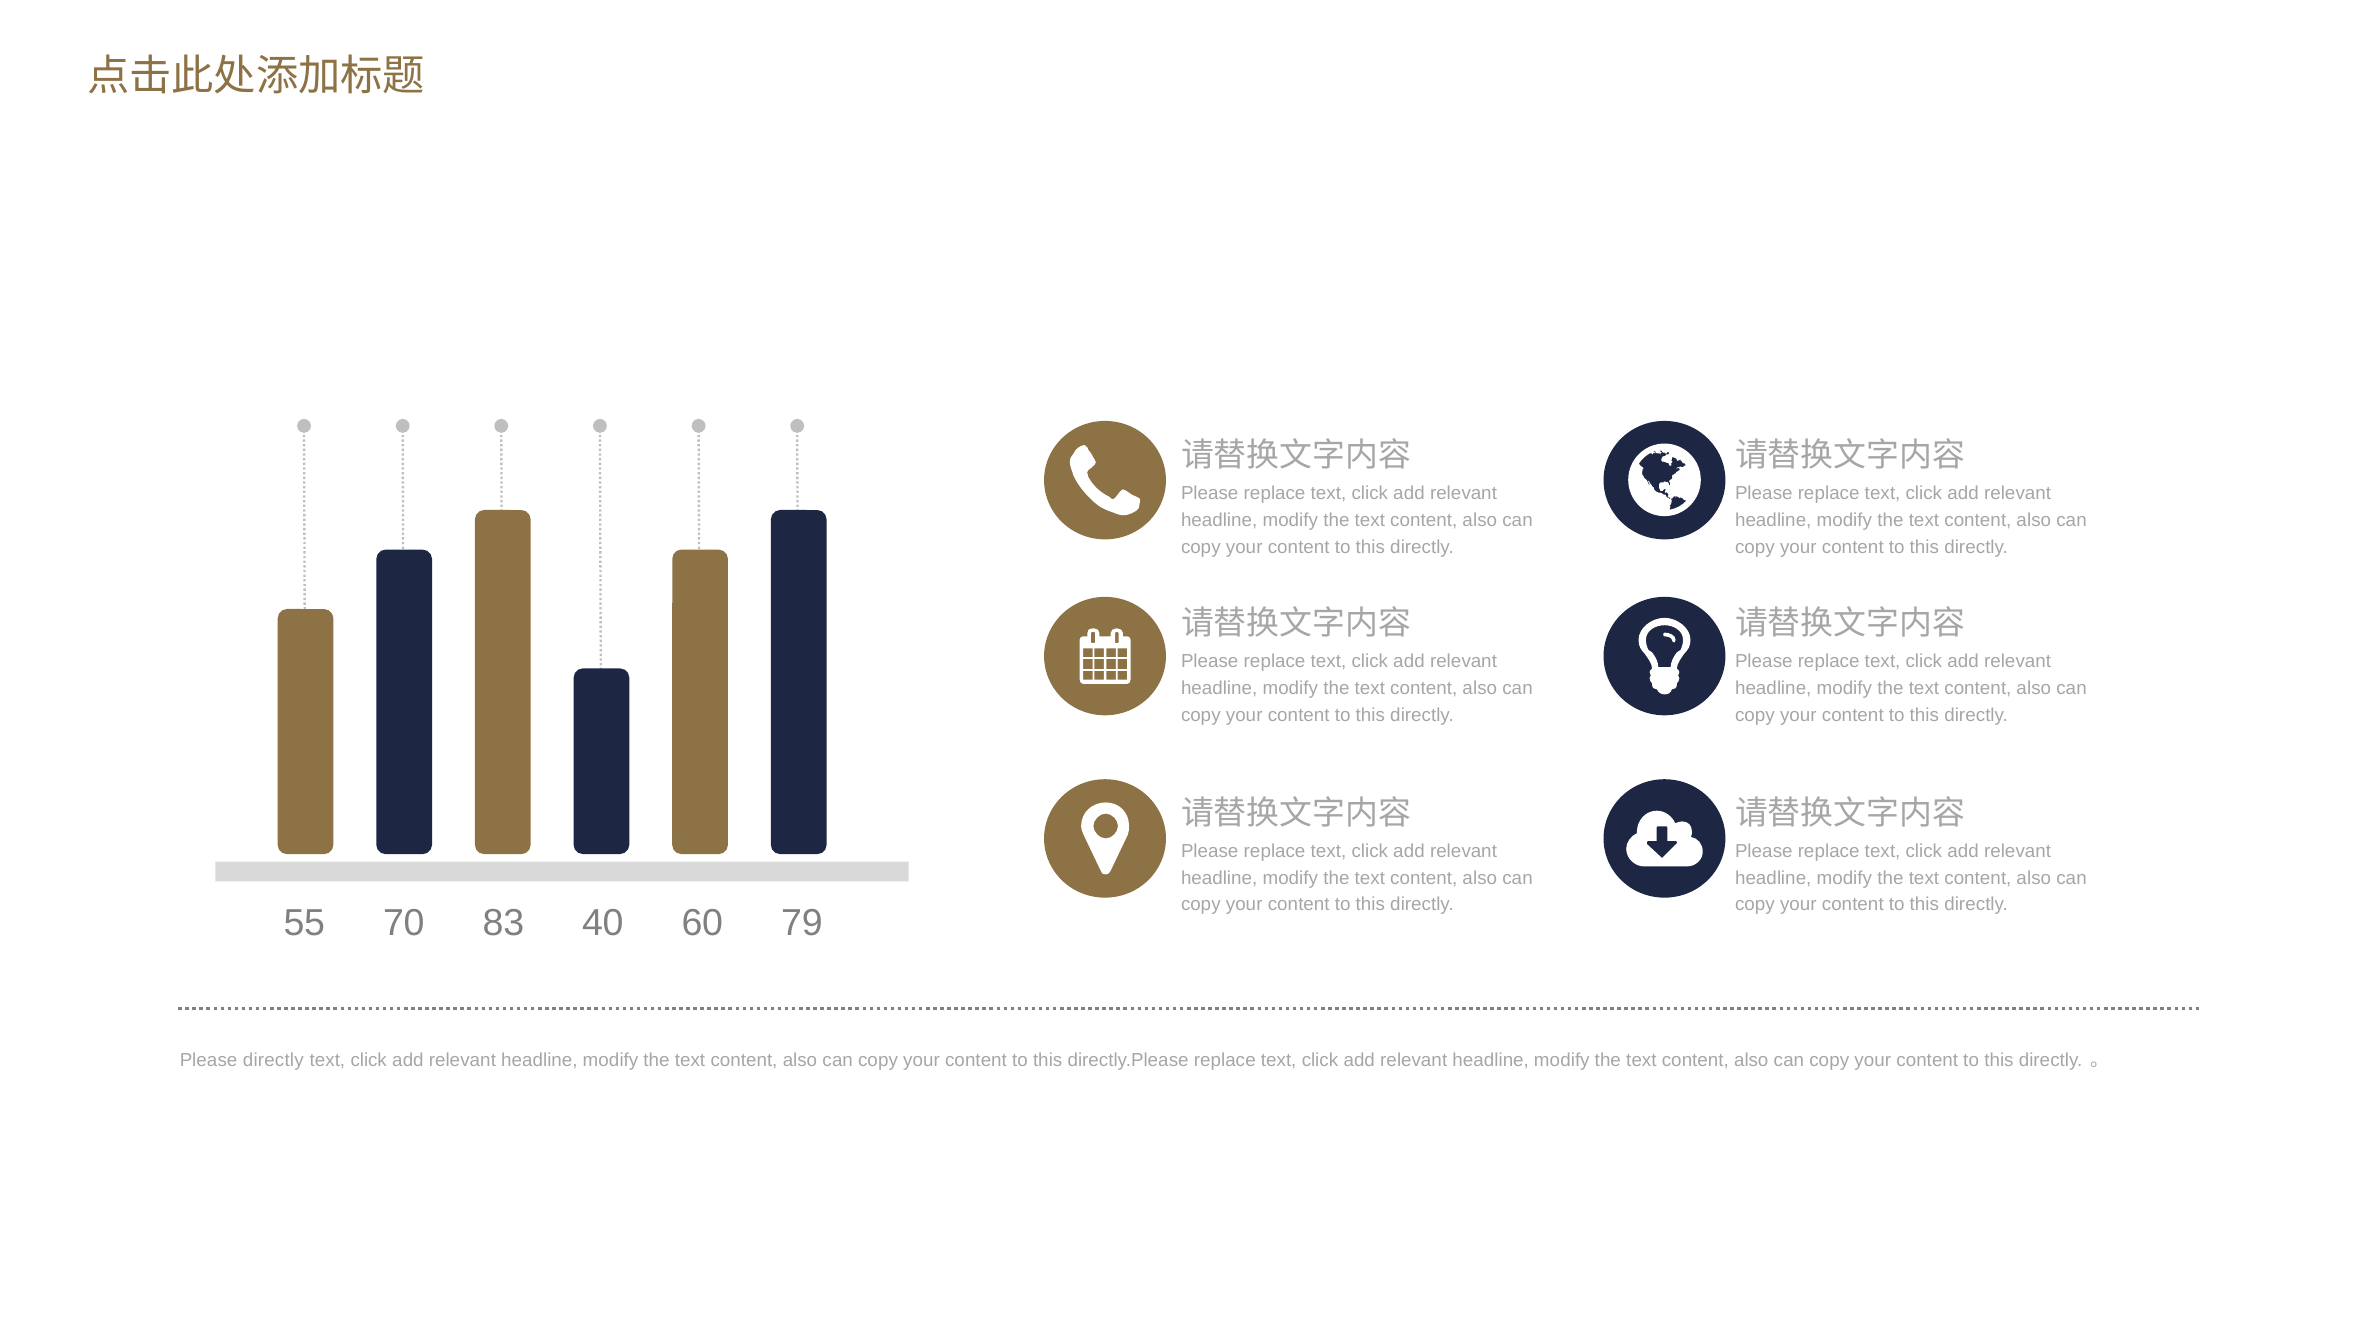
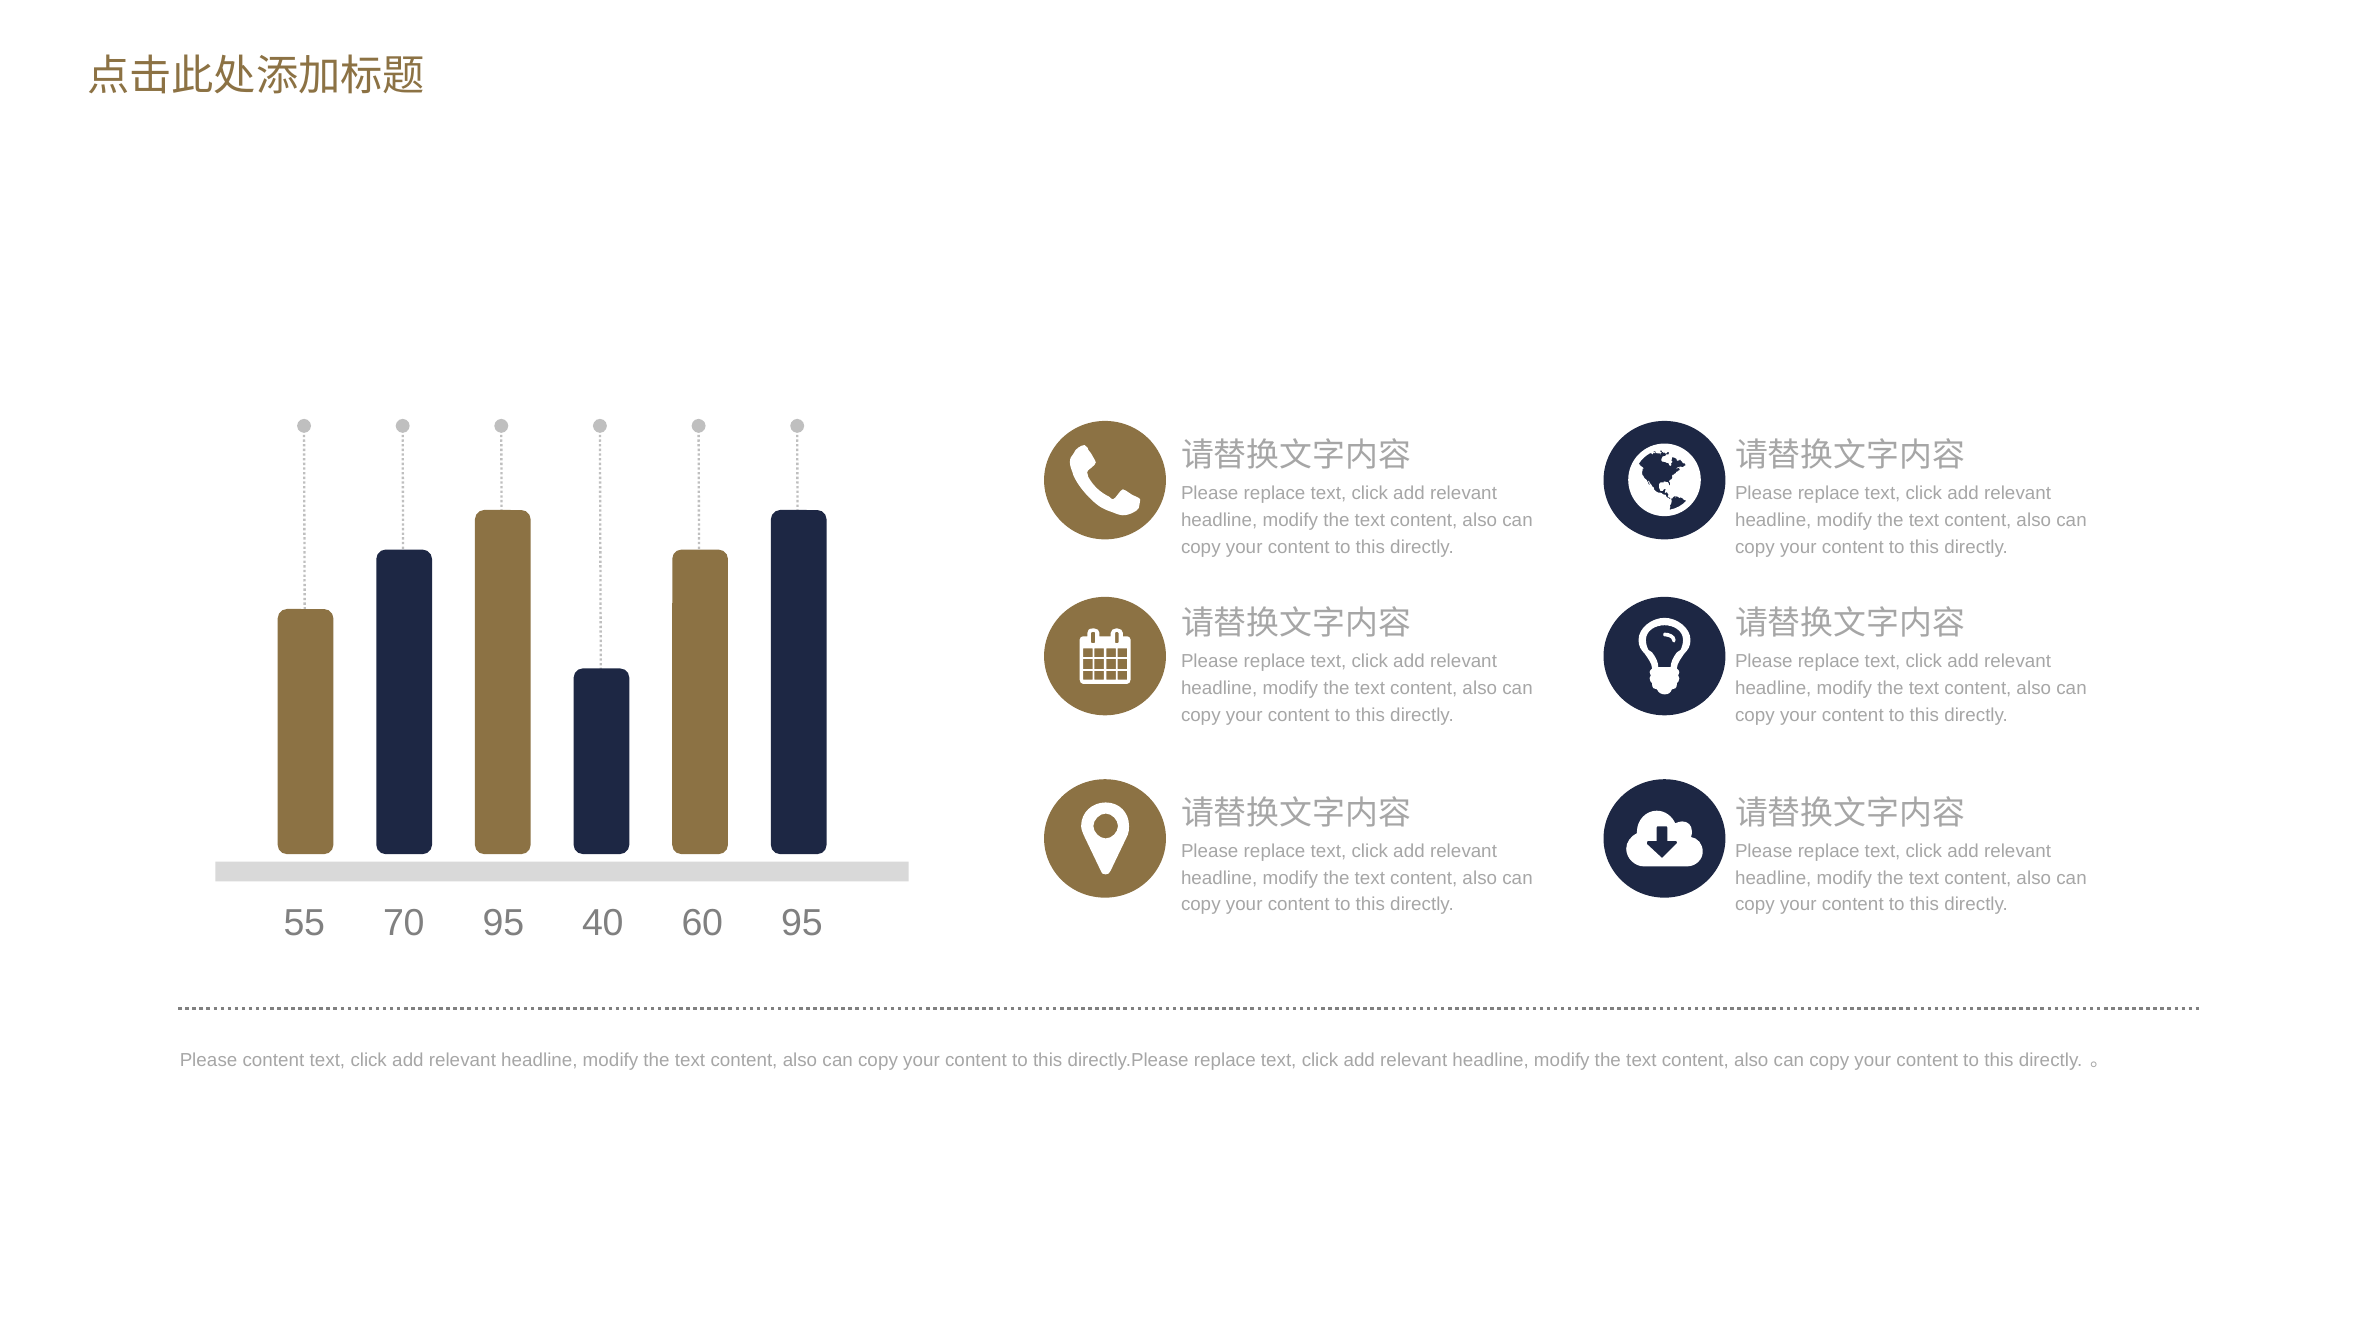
70 83: 83 -> 95 (503, 923)
60 79: 79 -> 95 (802, 923)
Please directly: directly -> content (273, 1060)
